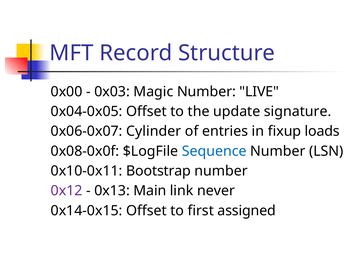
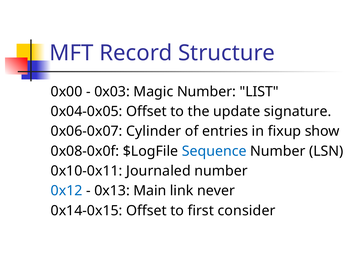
LIVE: LIVE -> LIST (259, 92)
loads: loads -> show (322, 131)
Bootstrap: Bootstrap -> Journaled (158, 171)
0x12 colour: purple -> blue (67, 191)
assigned: assigned -> consider (247, 211)
